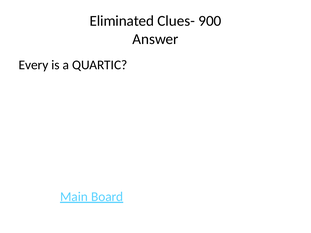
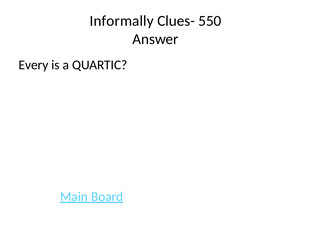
Eliminated: Eliminated -> Informally (122, 21)
900: 900 -> 550 (210, 21)
